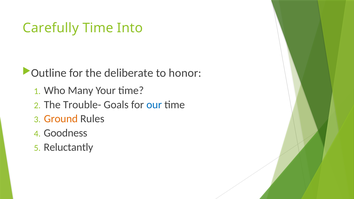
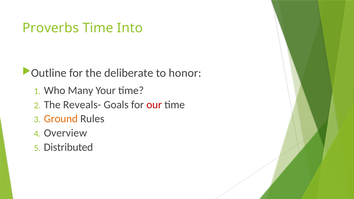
Carefully: Carefully -> Proverbs (51, 28)
Trouble-: Trouble- -> Reveals- (82, 105)
our colour: blue -> red (154, 105)
Goodness: Goodness -> Overview (65, 133)
Reluctantly: Reluctantly -> Distributed (68, 147)
